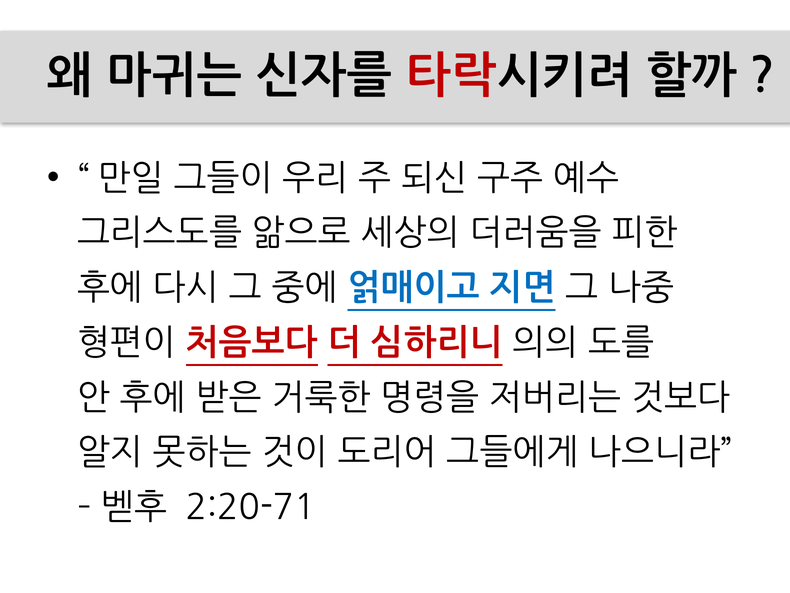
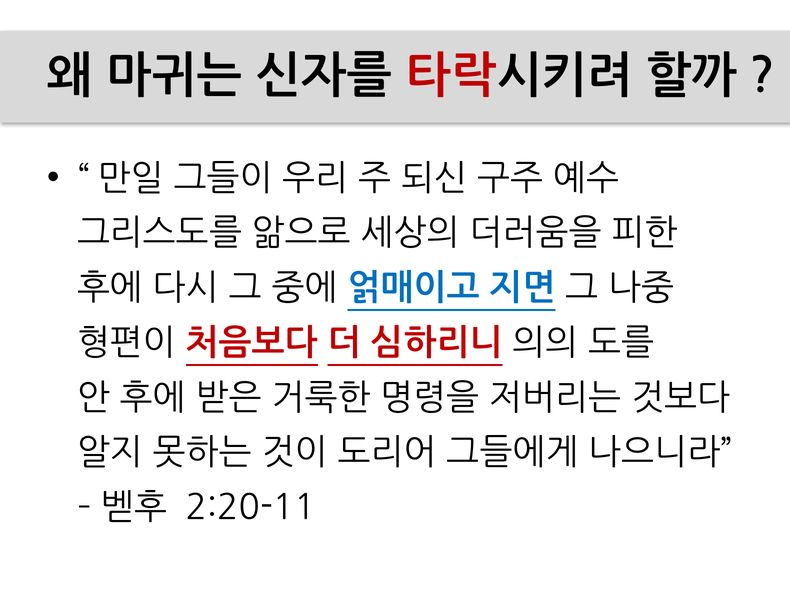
2:20-71: 2:20-71 -> 2:20-11 (250, 507)
